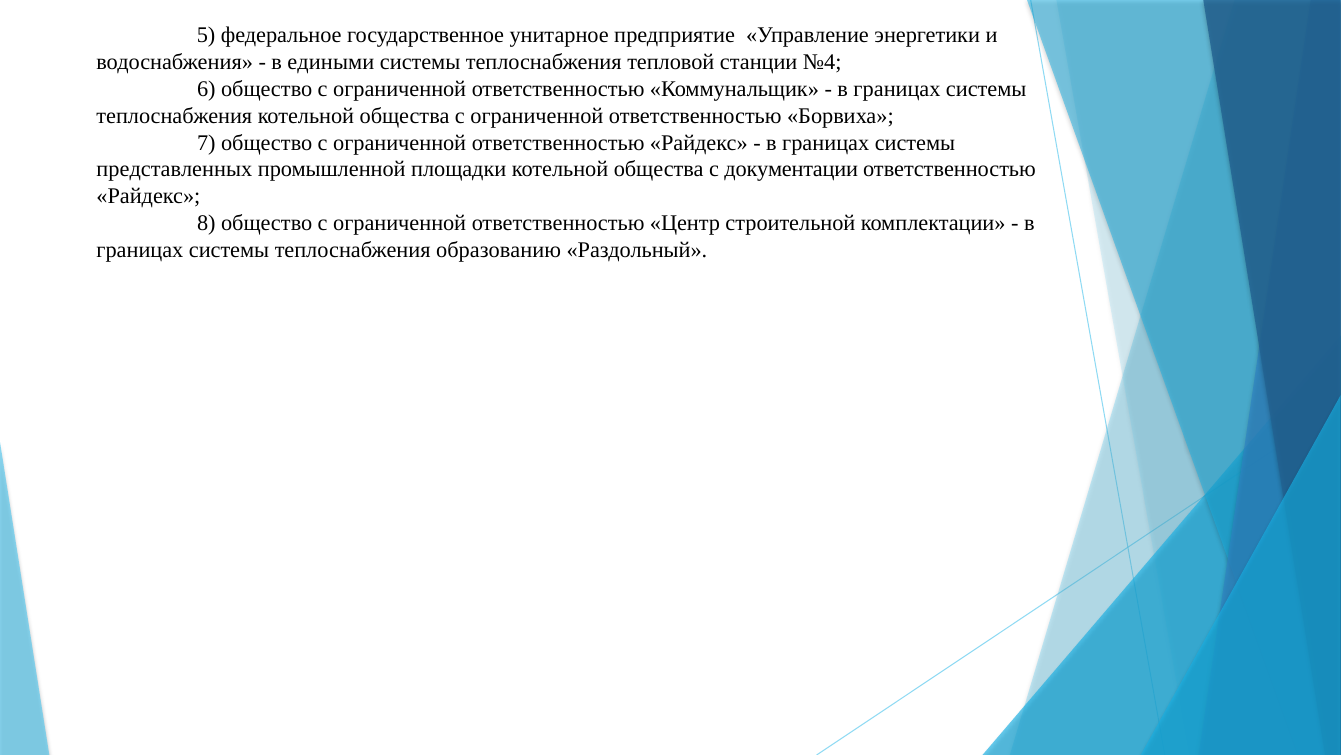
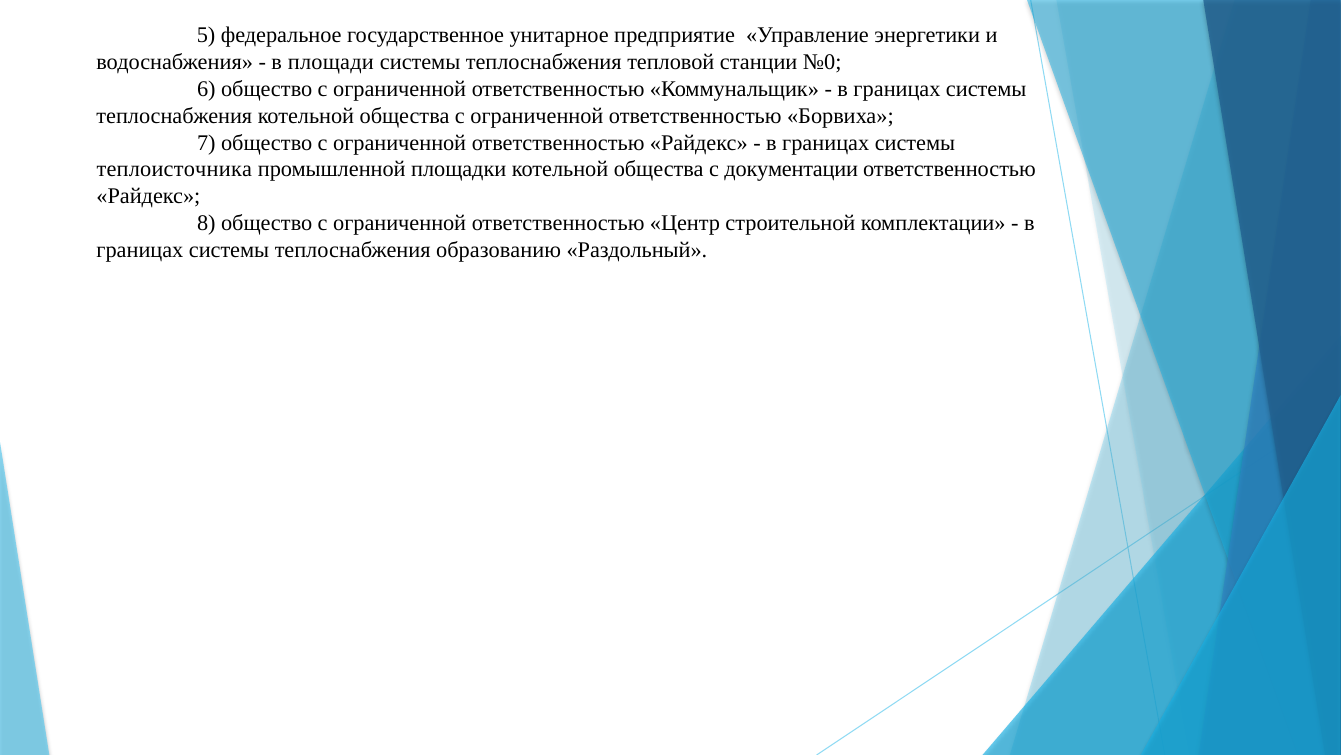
едиными: едиными -> площади (331, 62)
№4: №4 -> №0 (822, 62)
представленных: представленных -> теплоисточника (174, 169)
